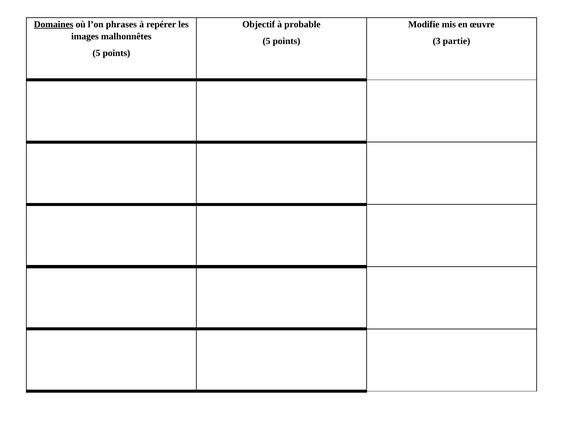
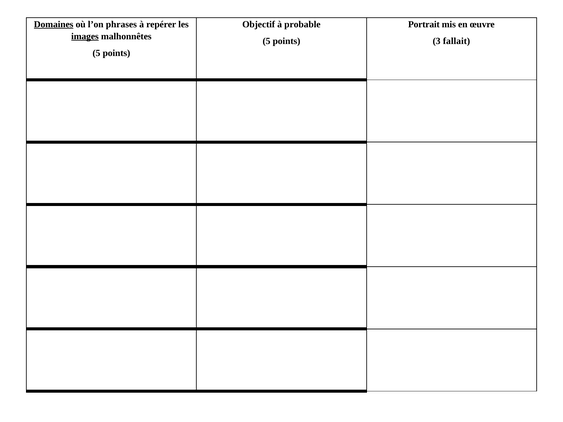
Modifie: Modifie -> Portrait (424, 24)
images underline: none -> present (85, 36)
partie: partie -> fallait (457, 41)
